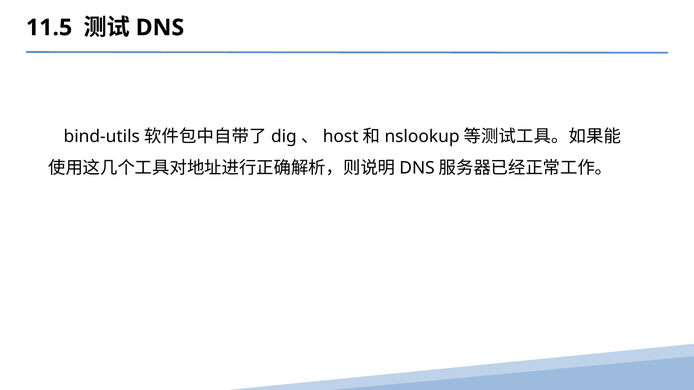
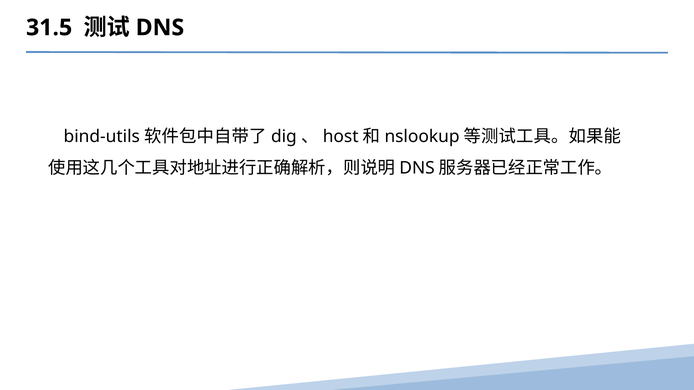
11.5: 11.5 -> 31.5 (49, 28)
